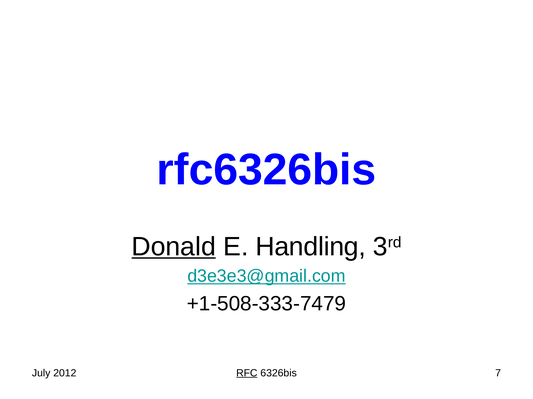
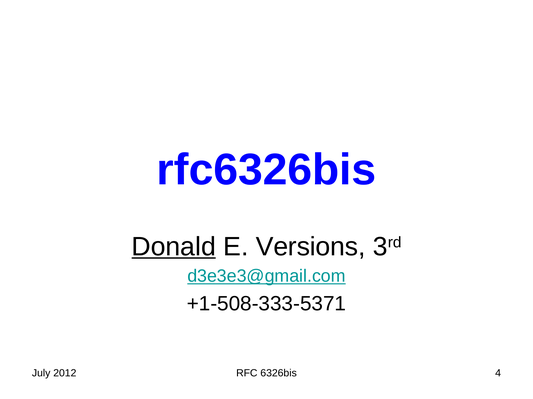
Handling: Handling -> Versions (311, 247)
+1-508-333-7479: +1-508-333-7479 -> +1-508-333-5371 (266, 304)
RFC underline: present -> none (247, 374)
7: 7 -> 4 (498, 374)
